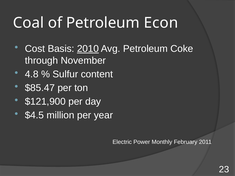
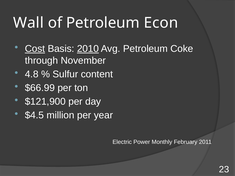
Coal: Coal -> Wall (28, 23)
Cost underline: none -> present (35, 49)
$85.47: $85.47 -> $66.99 (40, 88)
